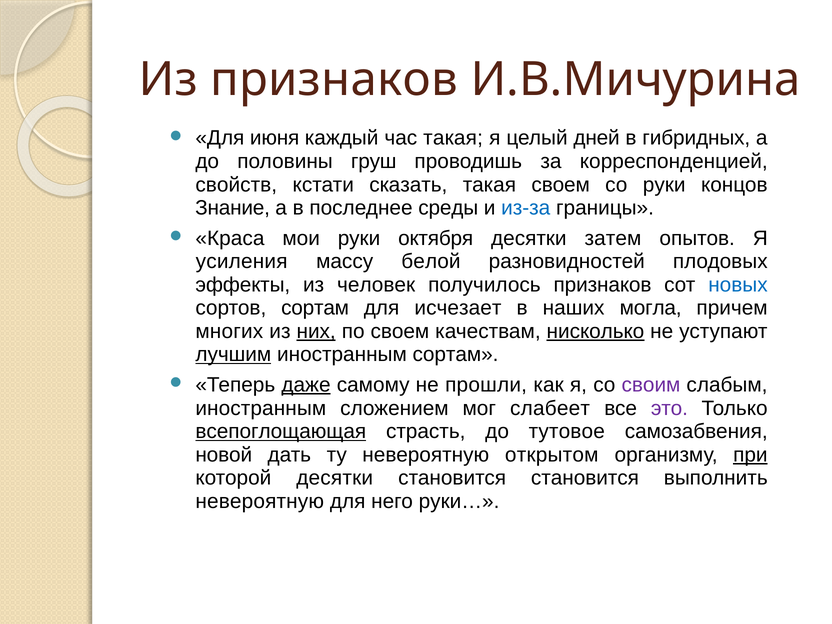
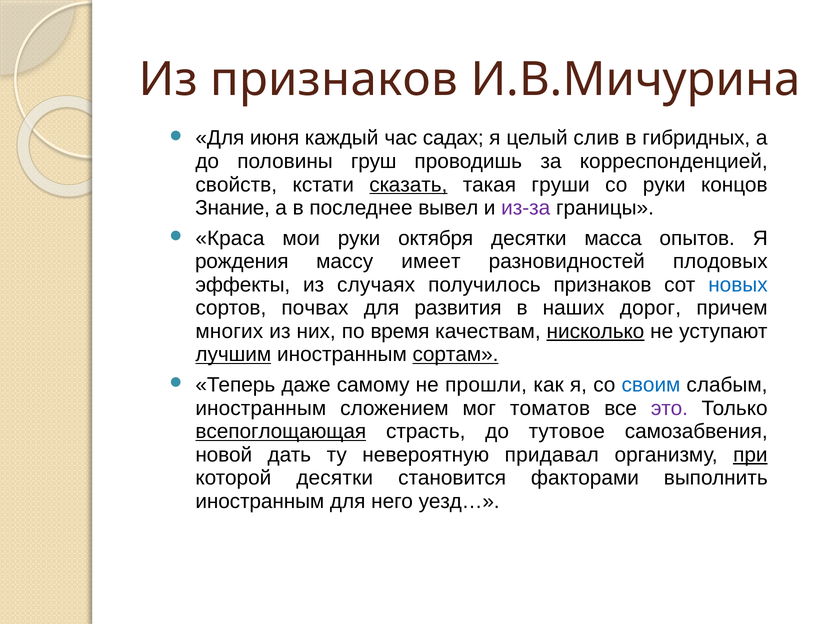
час такая: такая -> садах (453, 138)
дней: дней -> слив (596, 138)
сказать underline: none -> present (408, 185)
такая своем: своем -> груши (561, 185)
среды: среды -> вывел (448, 208)
из-за colour: blue -> purple (526, 208)
затем: затем -> масса (613, 238)
усиления: усиления -> рождения (242, 261)
белой: белой -> имеет (431, 261)
человек: человек -> случаях (376, 285)
сортов сортам: сортам -> почвах (315, 308)
исчезает: исчезает -> развития (458, 308)
могла: могла -> дорог (650, 308)
них underline: present -> none (316, 331)
по своем: своем -> время (400, 331)
сортам underline: none -> present (456, 355)
даже underline: present -> none (306, 385)
своим colour: purple -> blue (651, 385)
слабеет: слабеет -> томатов (550, 408)
открытом: открытом -> придавал (552, 455)
становится становится: становится -> факторами (585, 478)
невероятную: невероятную -> иностранным (260, 501)
руки…: руки… -> уезд… (459, 501)
